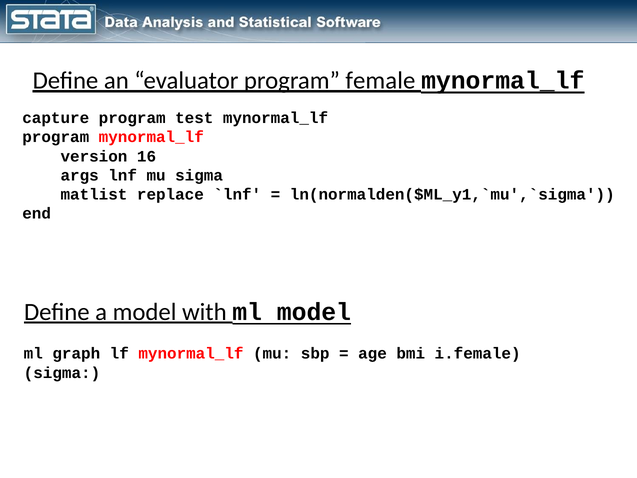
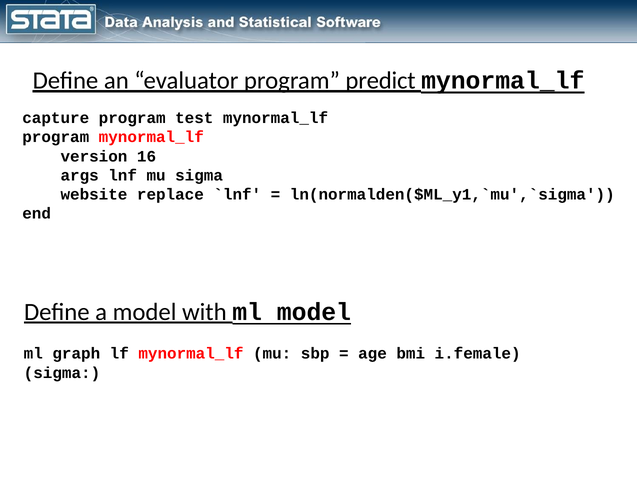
female: female -> predict (381, 80)
matlist: matlist -> website (94, 194)
